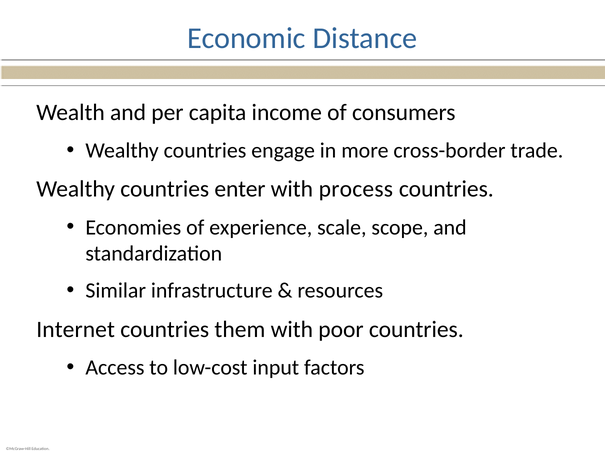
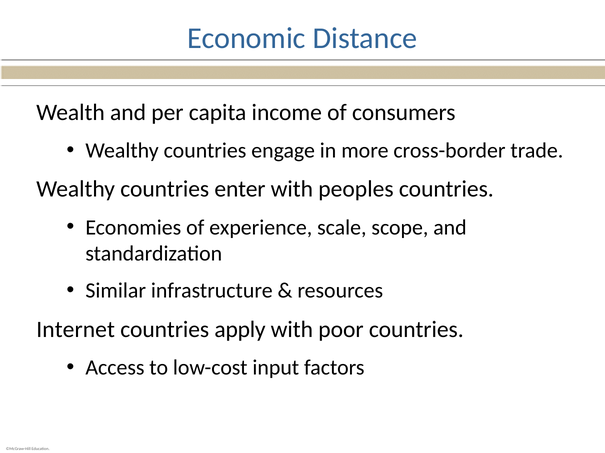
process: process -> peoples (356, 190)
them: them -> apply (240, 330)
